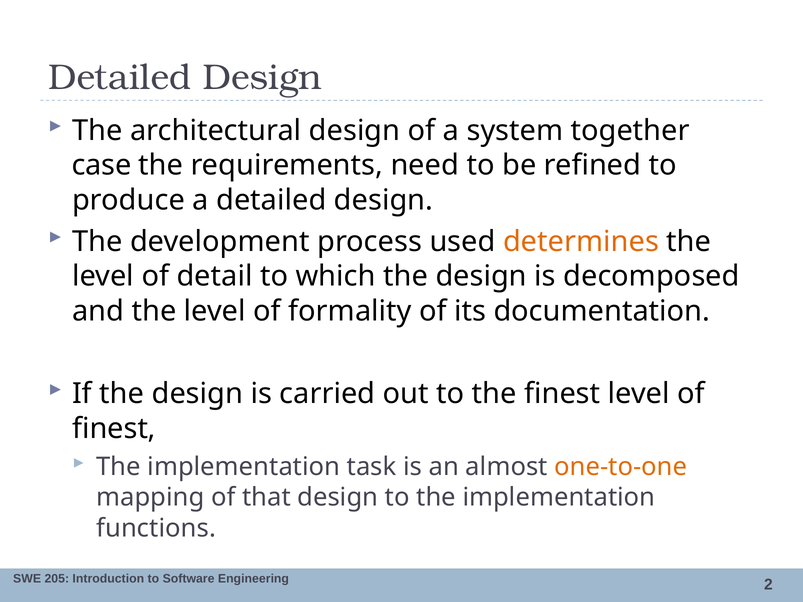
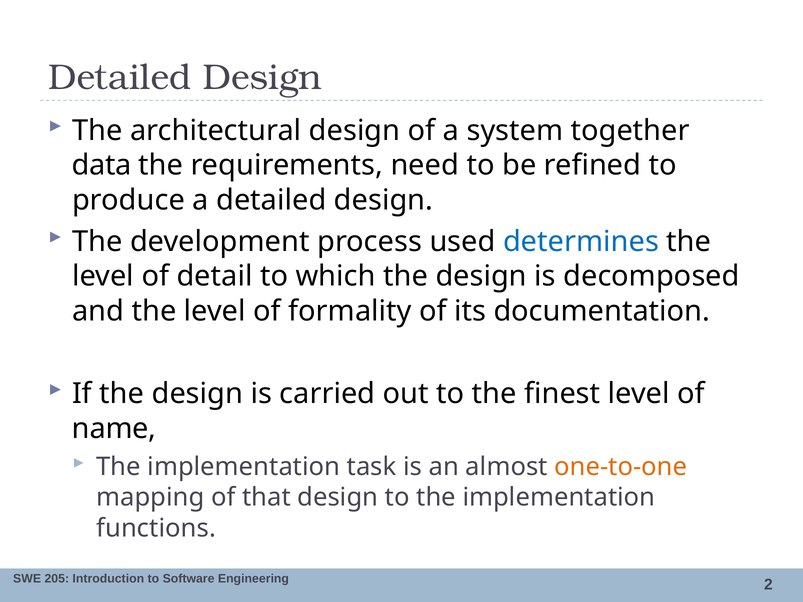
case: case -> data (102, 165)
determines colour: orange -> blue (581, 242)
finest: finest -> name (114, 429)
